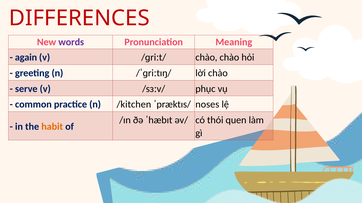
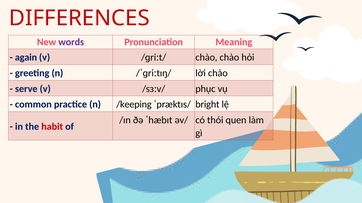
/kitchen: /kitchen -> /keeping (134, 105)
noses: noses -> bright (207, 105)
habit colour: orange -> red (52, 127)
